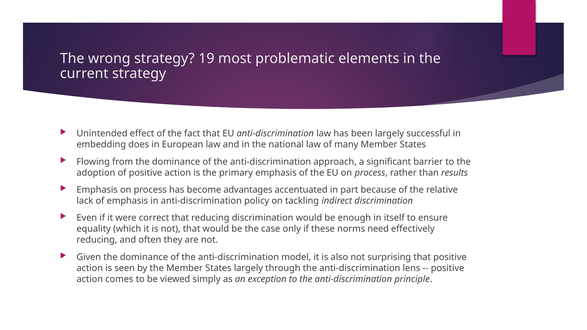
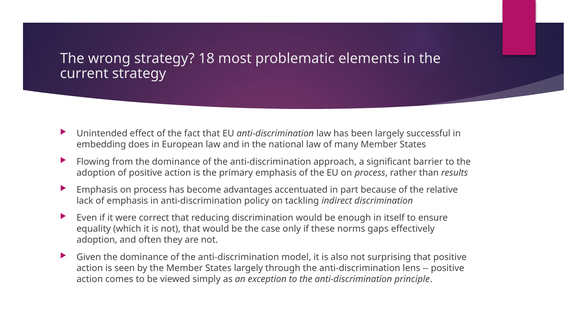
19: 19 -> 18 (206, 58)
need: need -> gaps (378, 229)
reducing: reducing -> adoption (97, 240)
